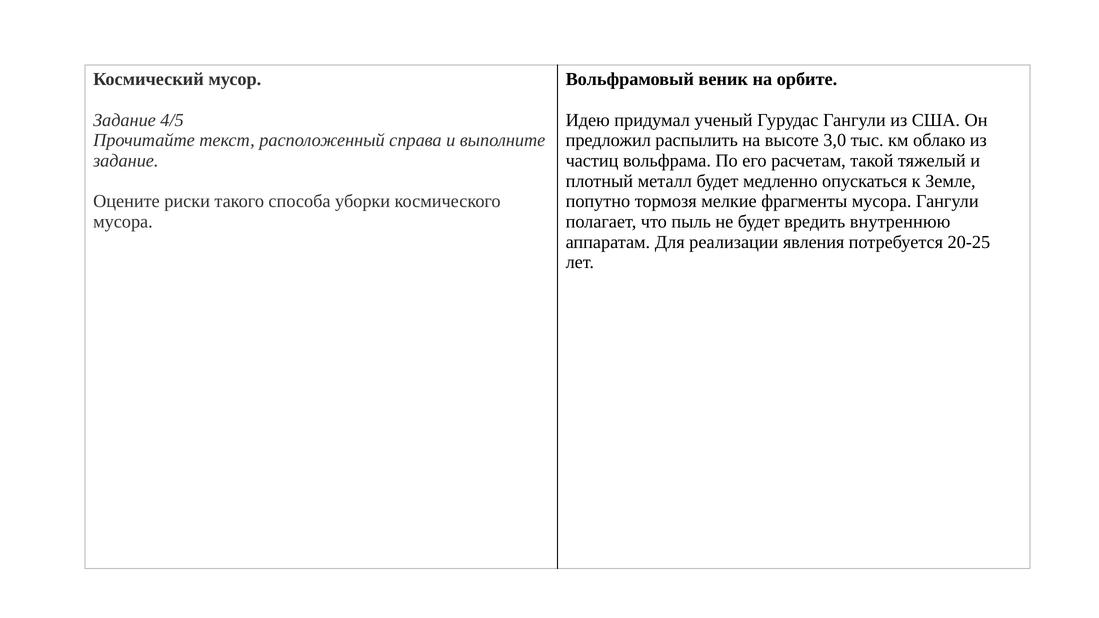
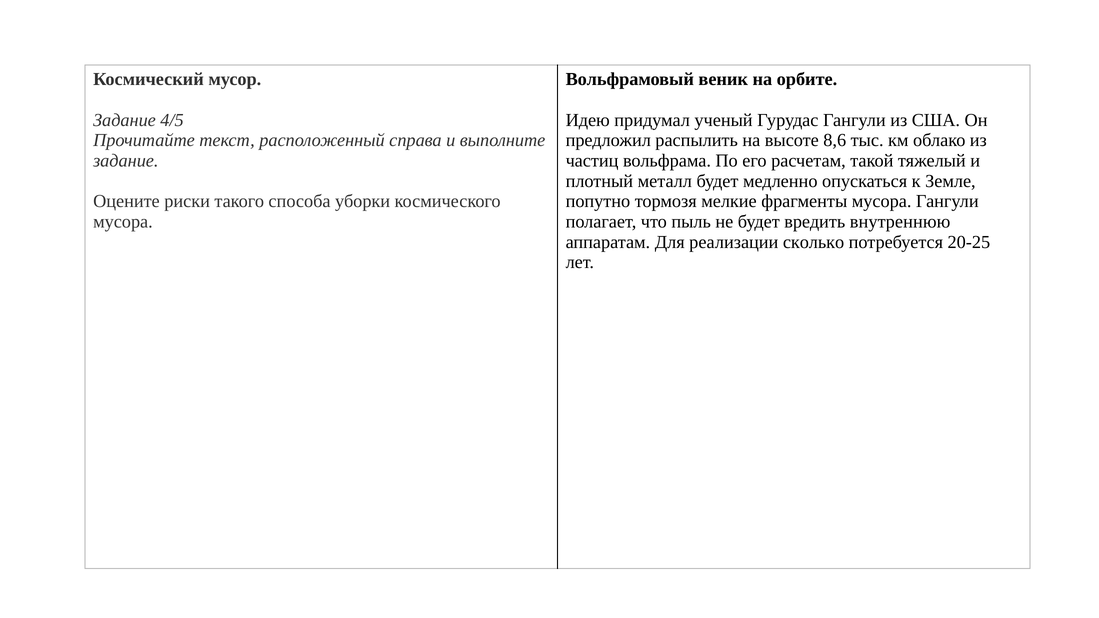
3,0: 3,0 -> 8,6 (835, 140)
явления: явления -> сколько (814, 242)
